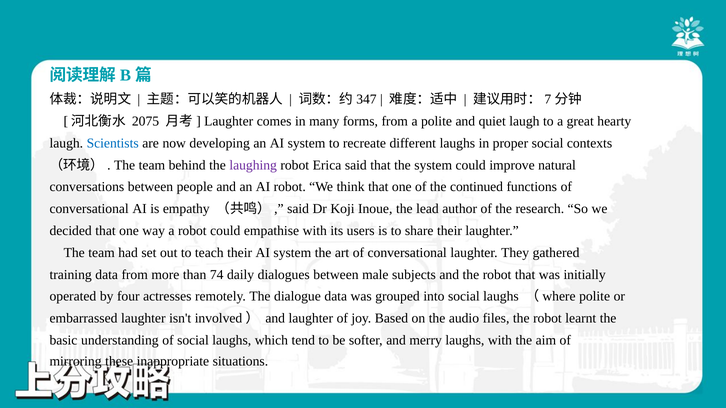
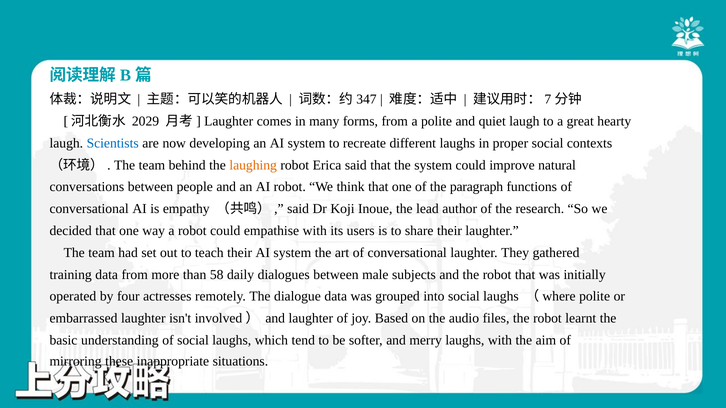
2075: 2075 -> 2029 (146, 121)
laughing colour: purple -> orange (253, 165)
continued: continued -> paragraph (477, 187)
74: 74 -> 58 (217, 275)
